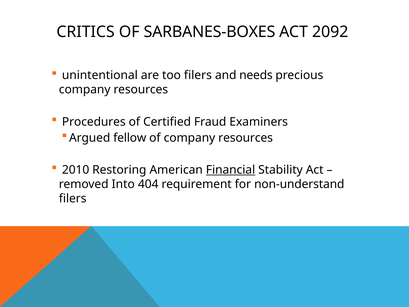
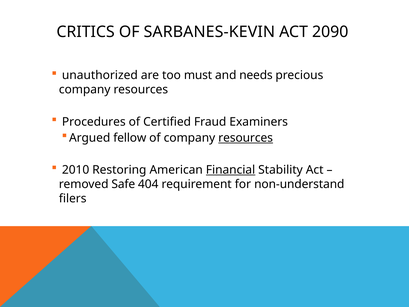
SARBANES-BOXES: SARBANES-BOXES -> SARBANES-KEVIN (209, 32)
2092: 2092 -> 2090 (330, 32)
unintentional: unintentional -> unauthorized (100, 75)
too filers: filers -> must (198, 75)
resources underline: none -> present (246, 138)
Into: Into -> Safe (123, 184)
